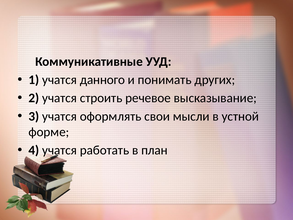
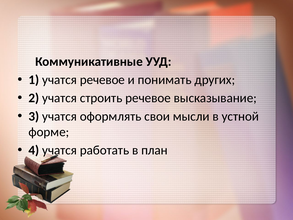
учатся данного: данного -> речевое (102, 80)
